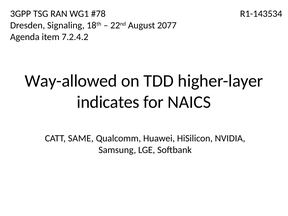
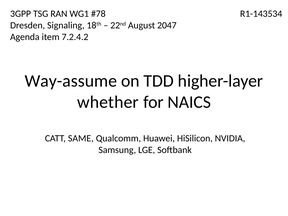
2077: 2077 -> 2047 (167, 25)
Way-allowed: Way-allowed -> Way-assume (71, 81)
indicates: indicates -> whether (108, 102)
